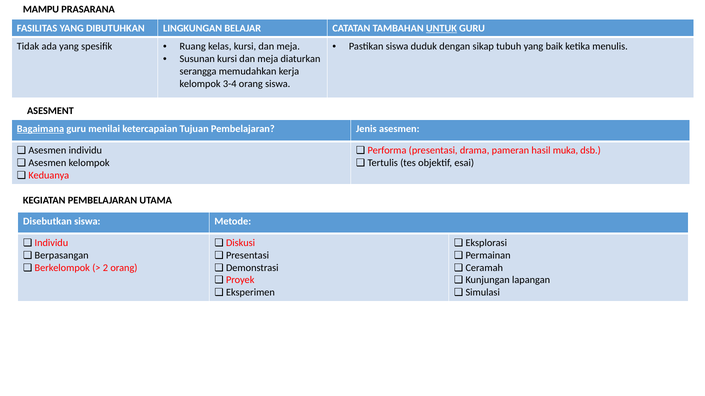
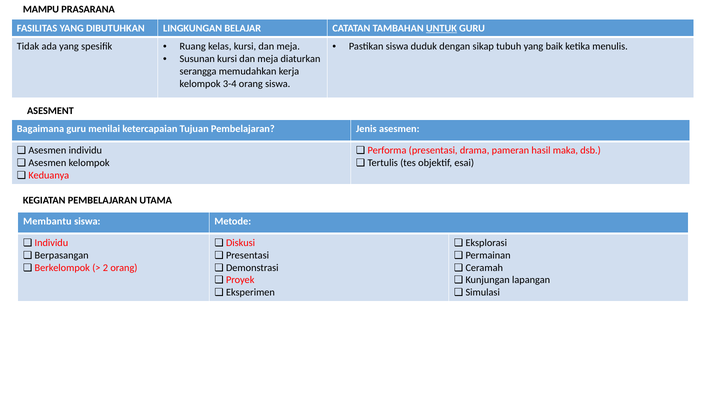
Bagaimana underline: present -> none (40, 129)
muka: muka -> maka (565, 151)
Disebutkan: Disebutkan -> Membantu (47, 222)
